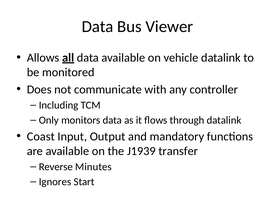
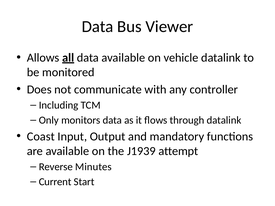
transfer: transfer -> attempt (178, 151)
Ignores: Ignores -> Current (55, 182)
